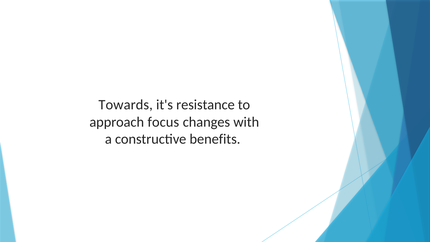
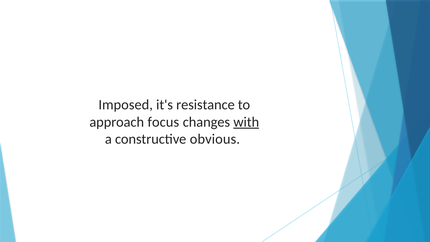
Towards: Towards -> Imposed (126, 105)
with underline: none -> present (246, 122)
benefits: benefits -> obvious (215, 139)
